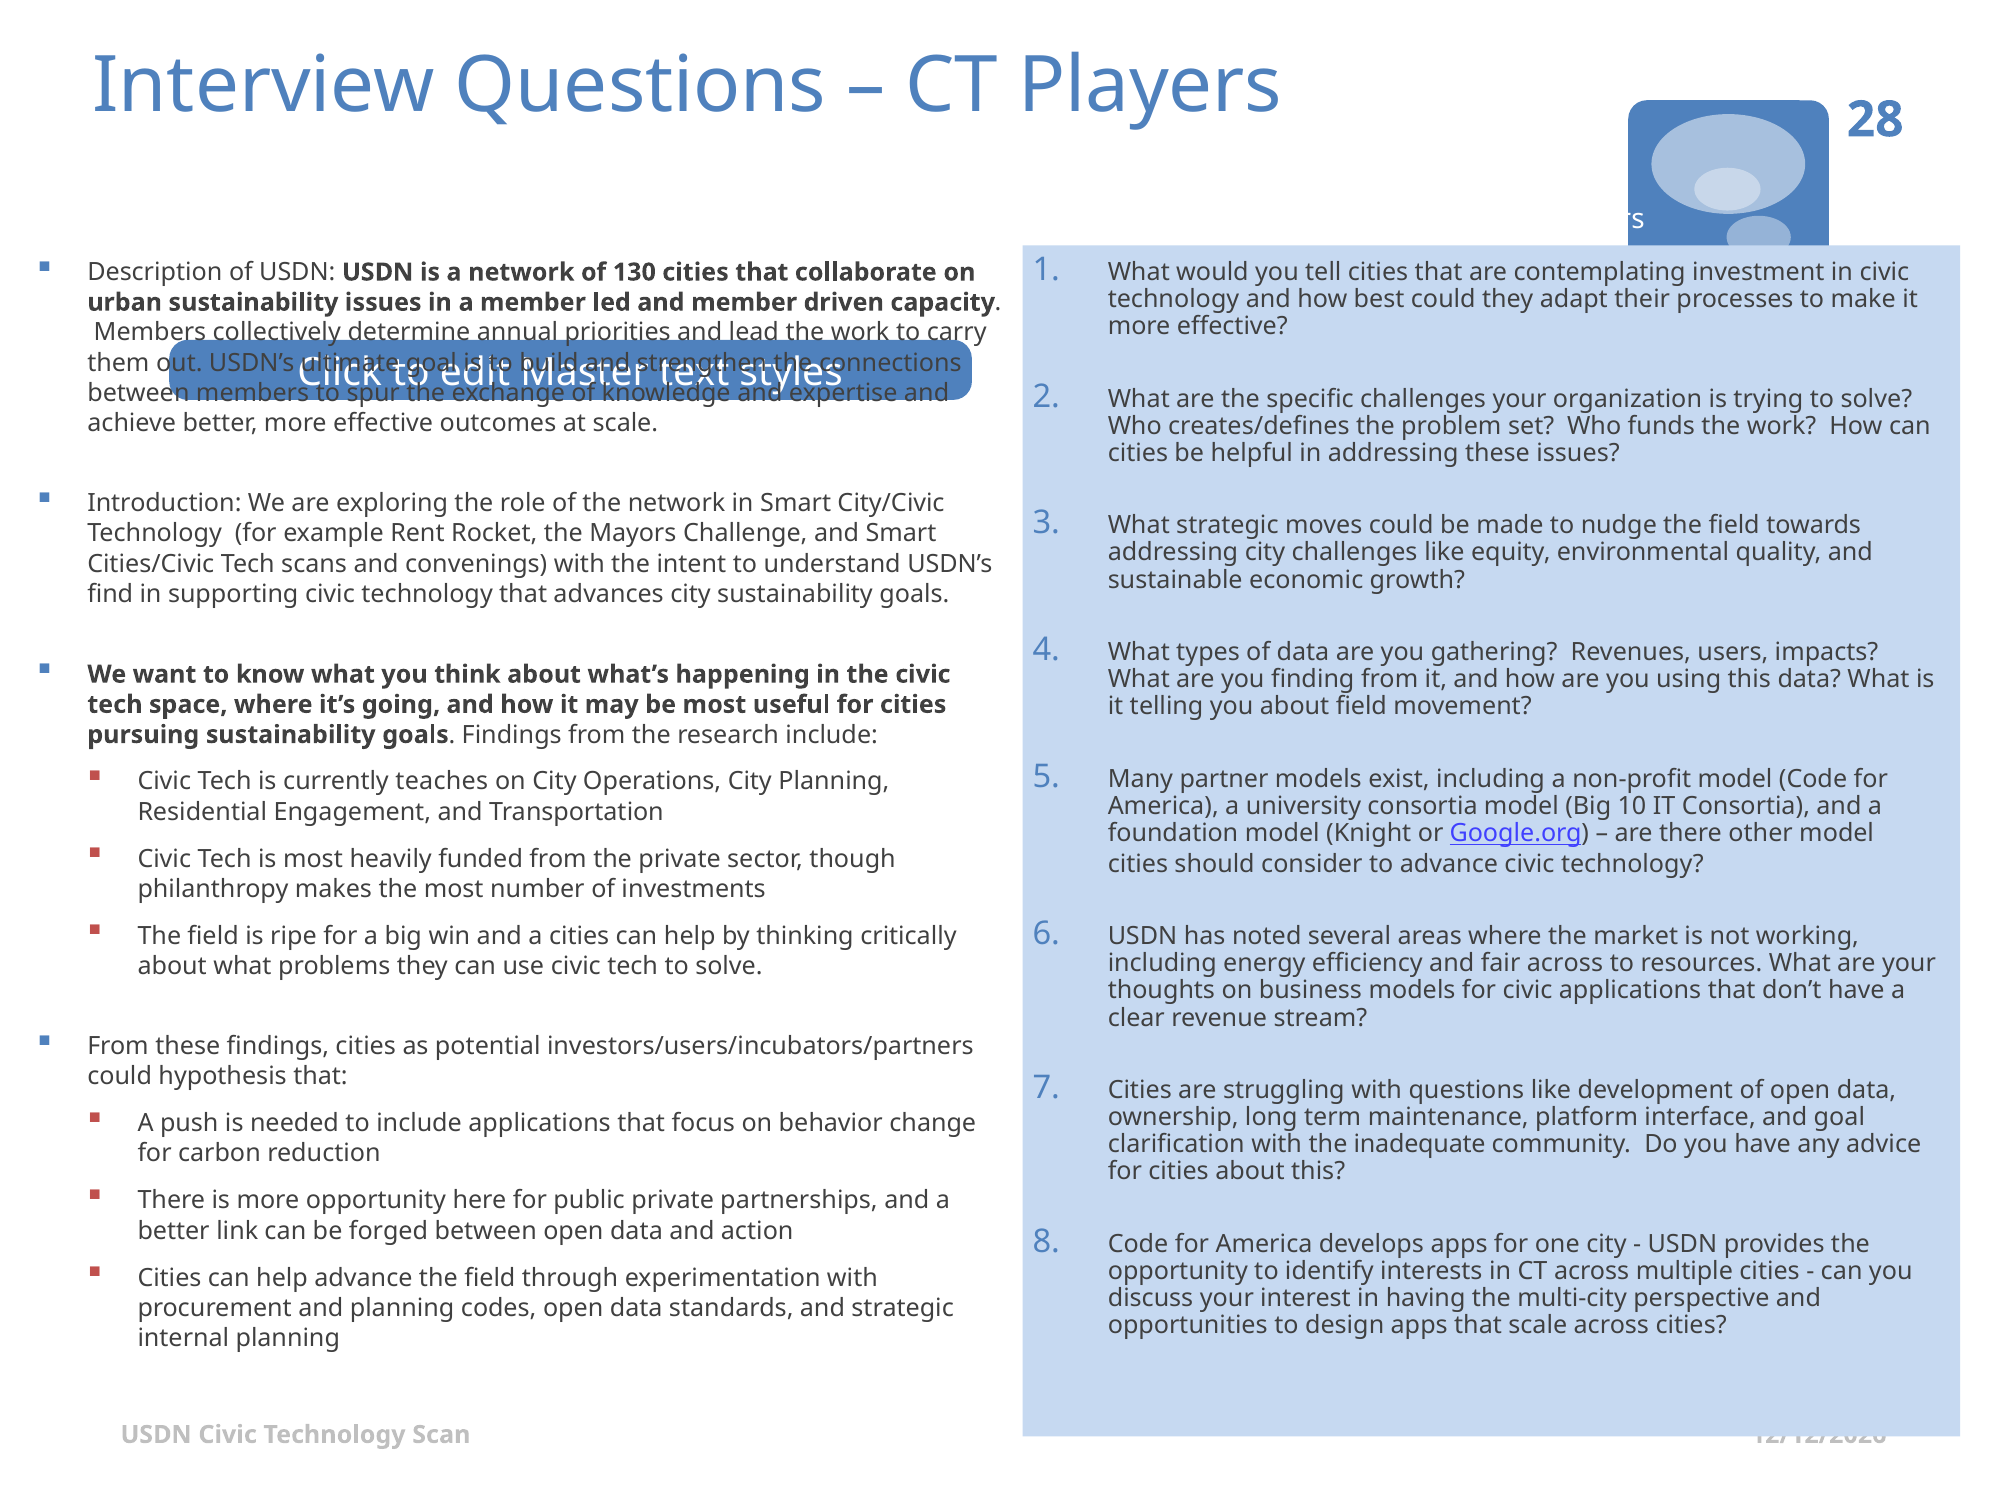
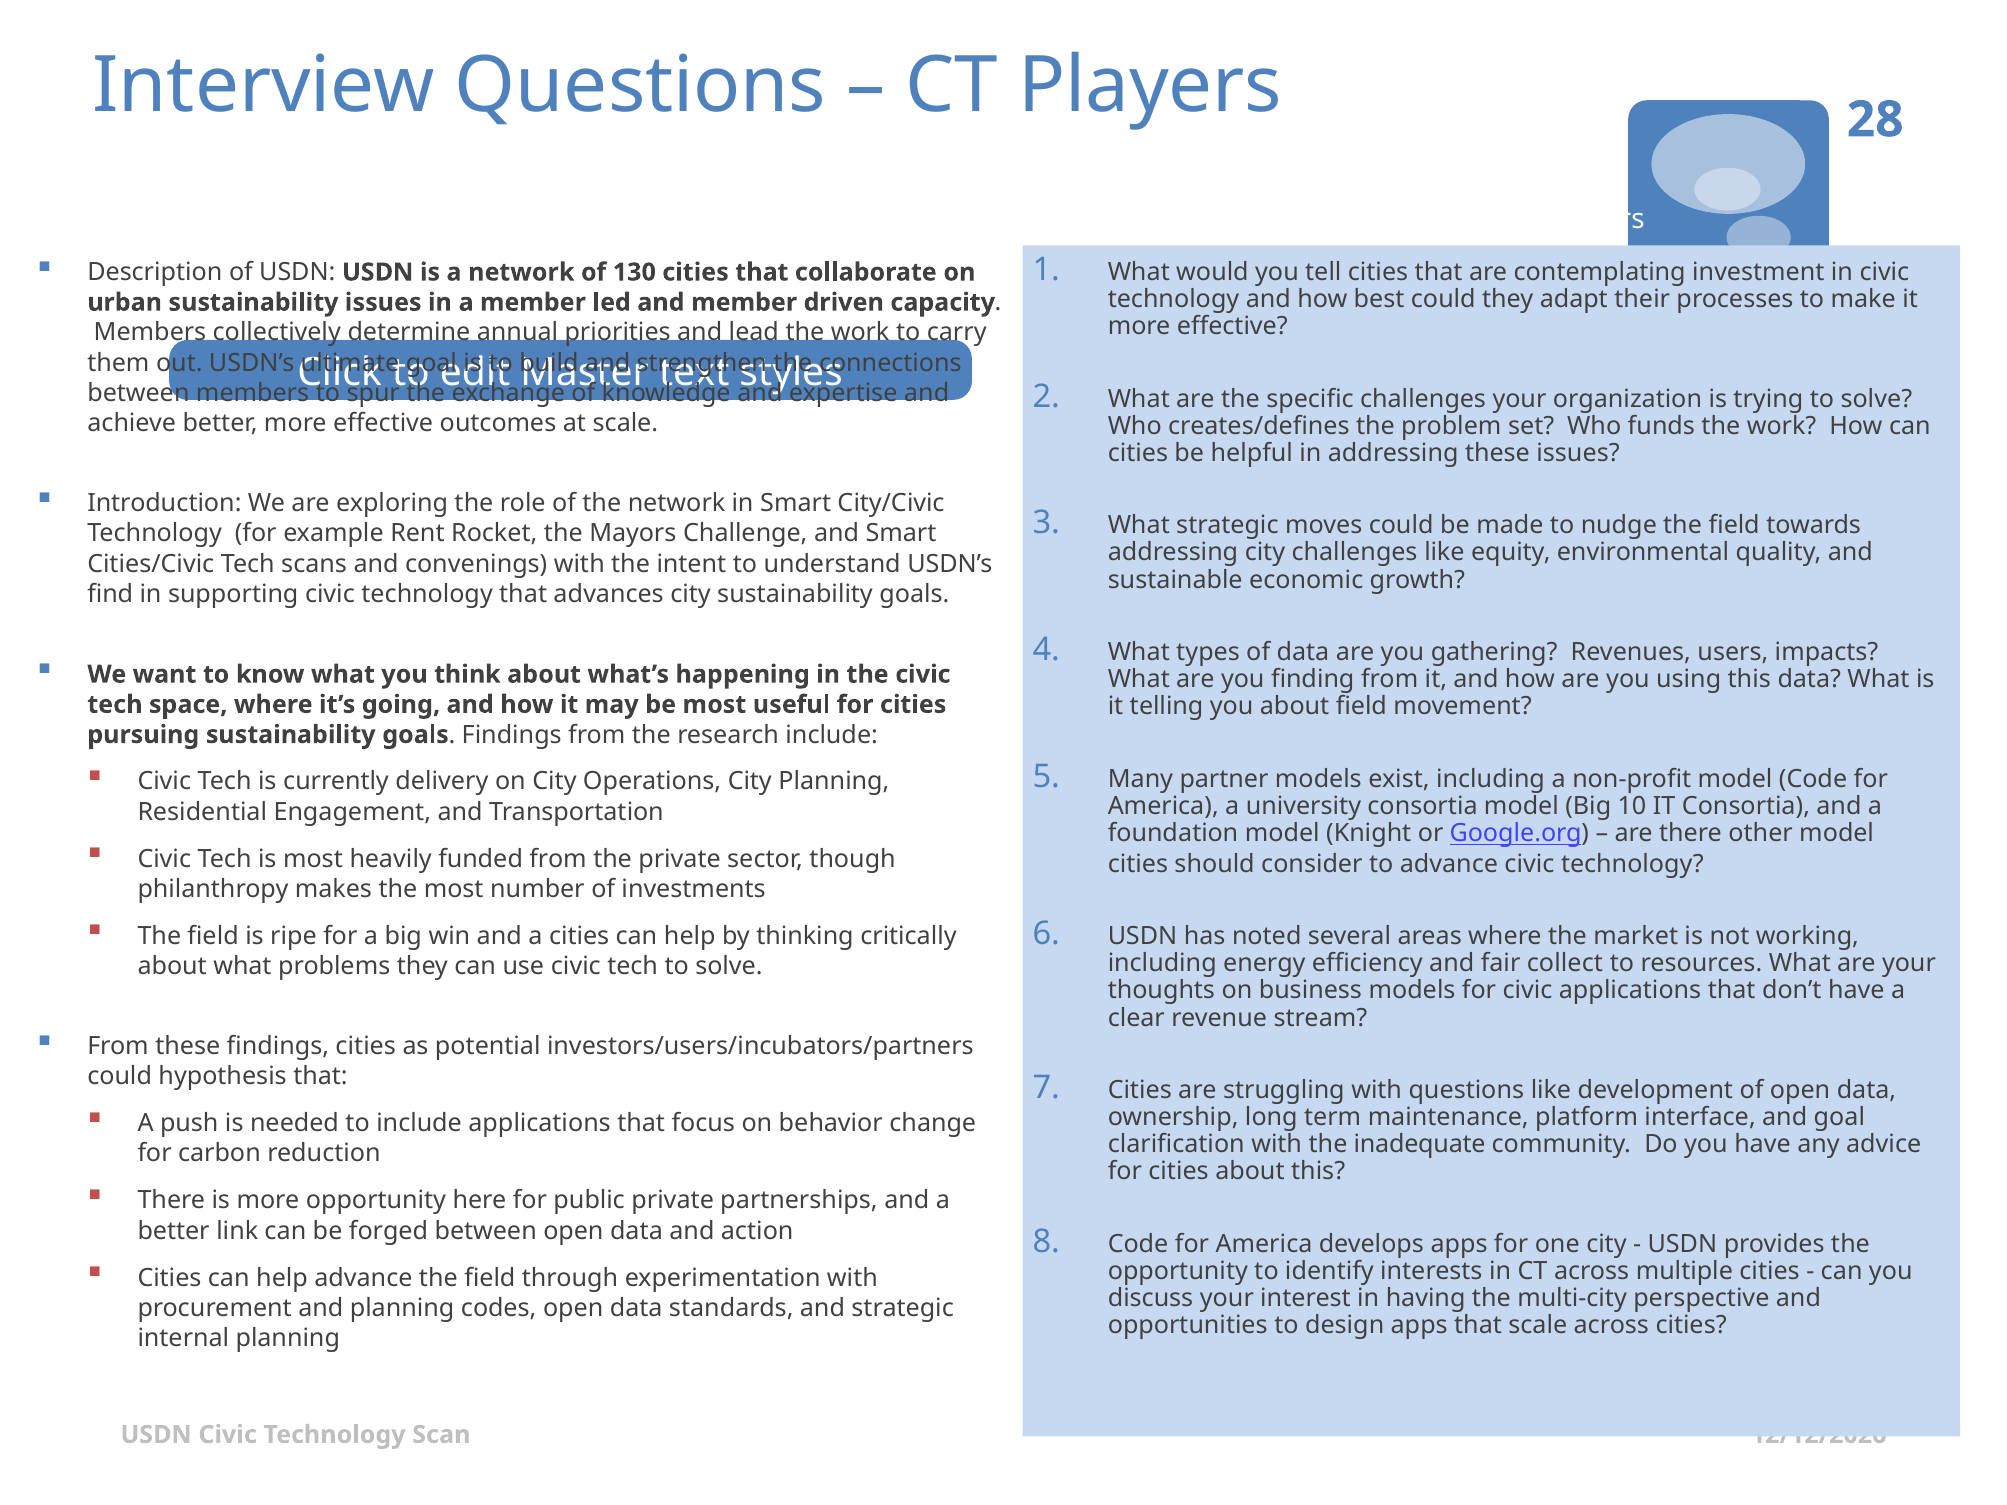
teaches: teaches -> delivery (442, 782)
fair across: across -> collect (1565, 964)
